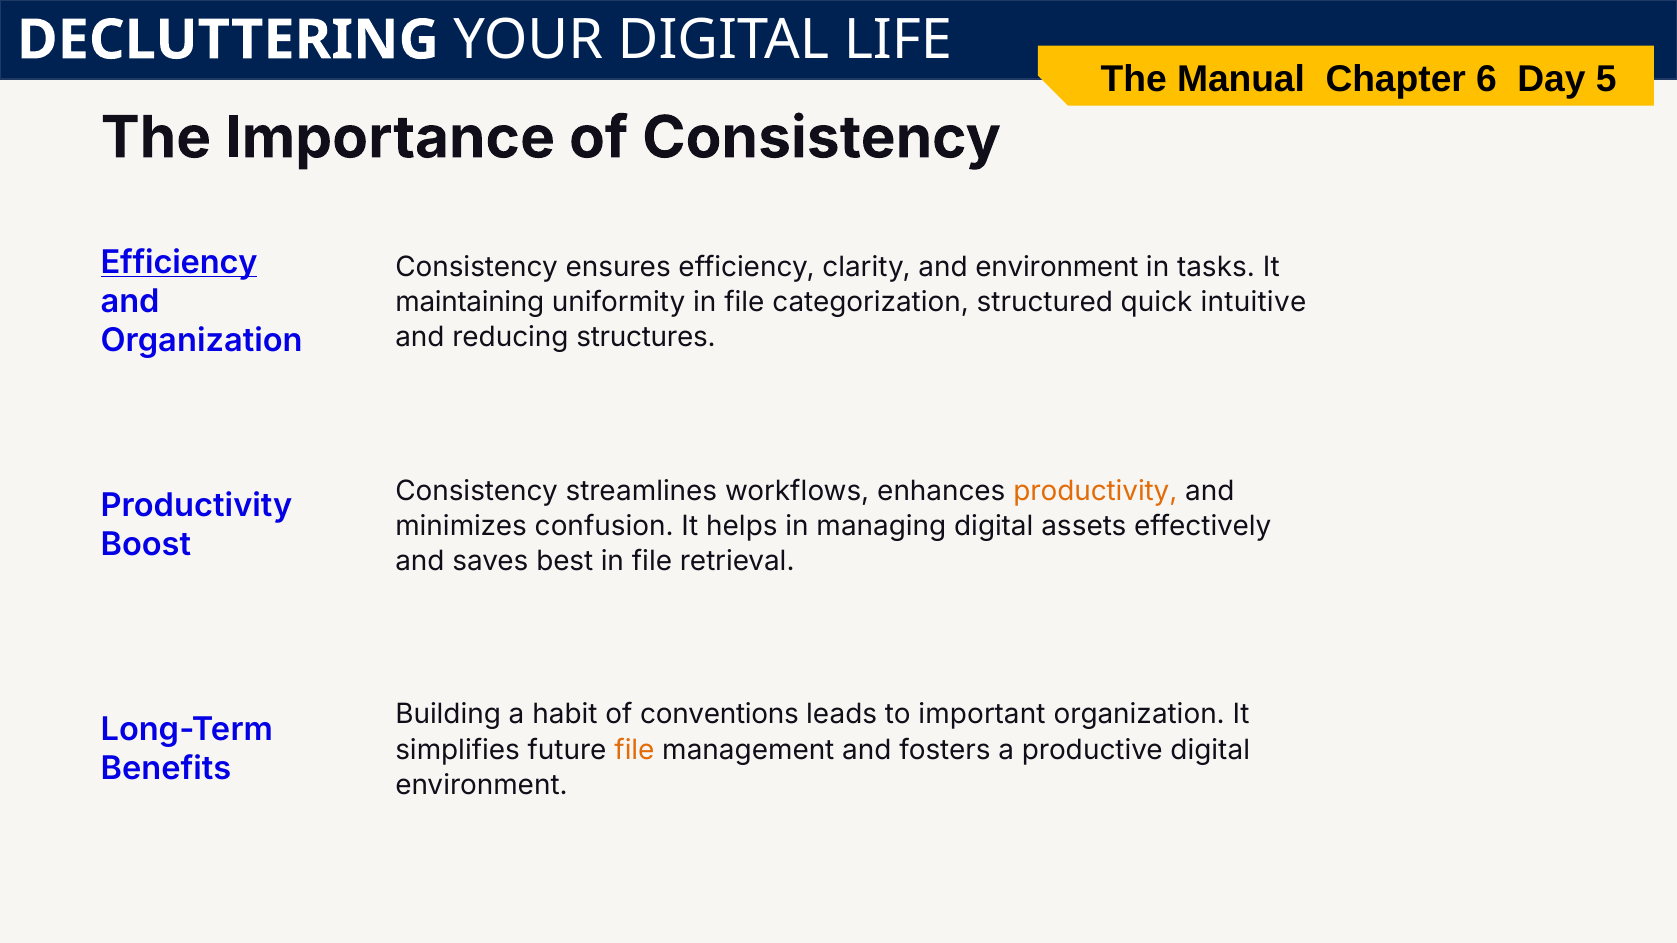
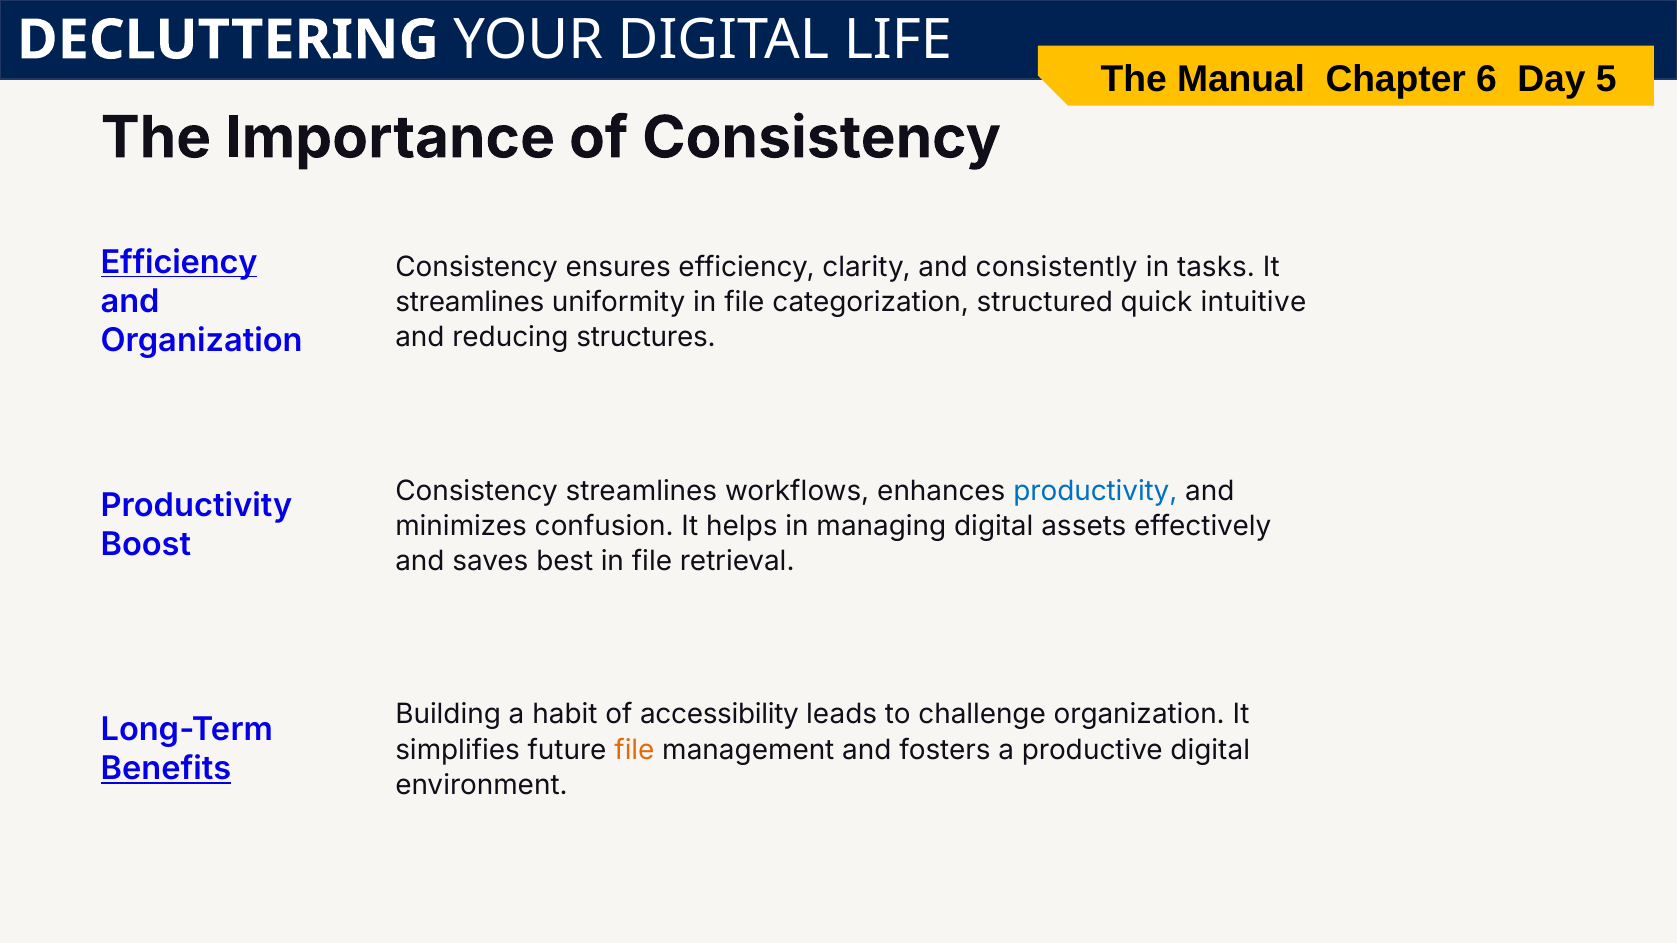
and environment: environment -> consistently (1057, 267)
maintaining: maintaining -> streamlines (470, 302)
productivity colour: orange -> blue (1095, 491)
conventions: conventions -> accessibility (719, 715)
important: important -> challenge (982, 715)
Benefits underline: none -> present (166, 769)
